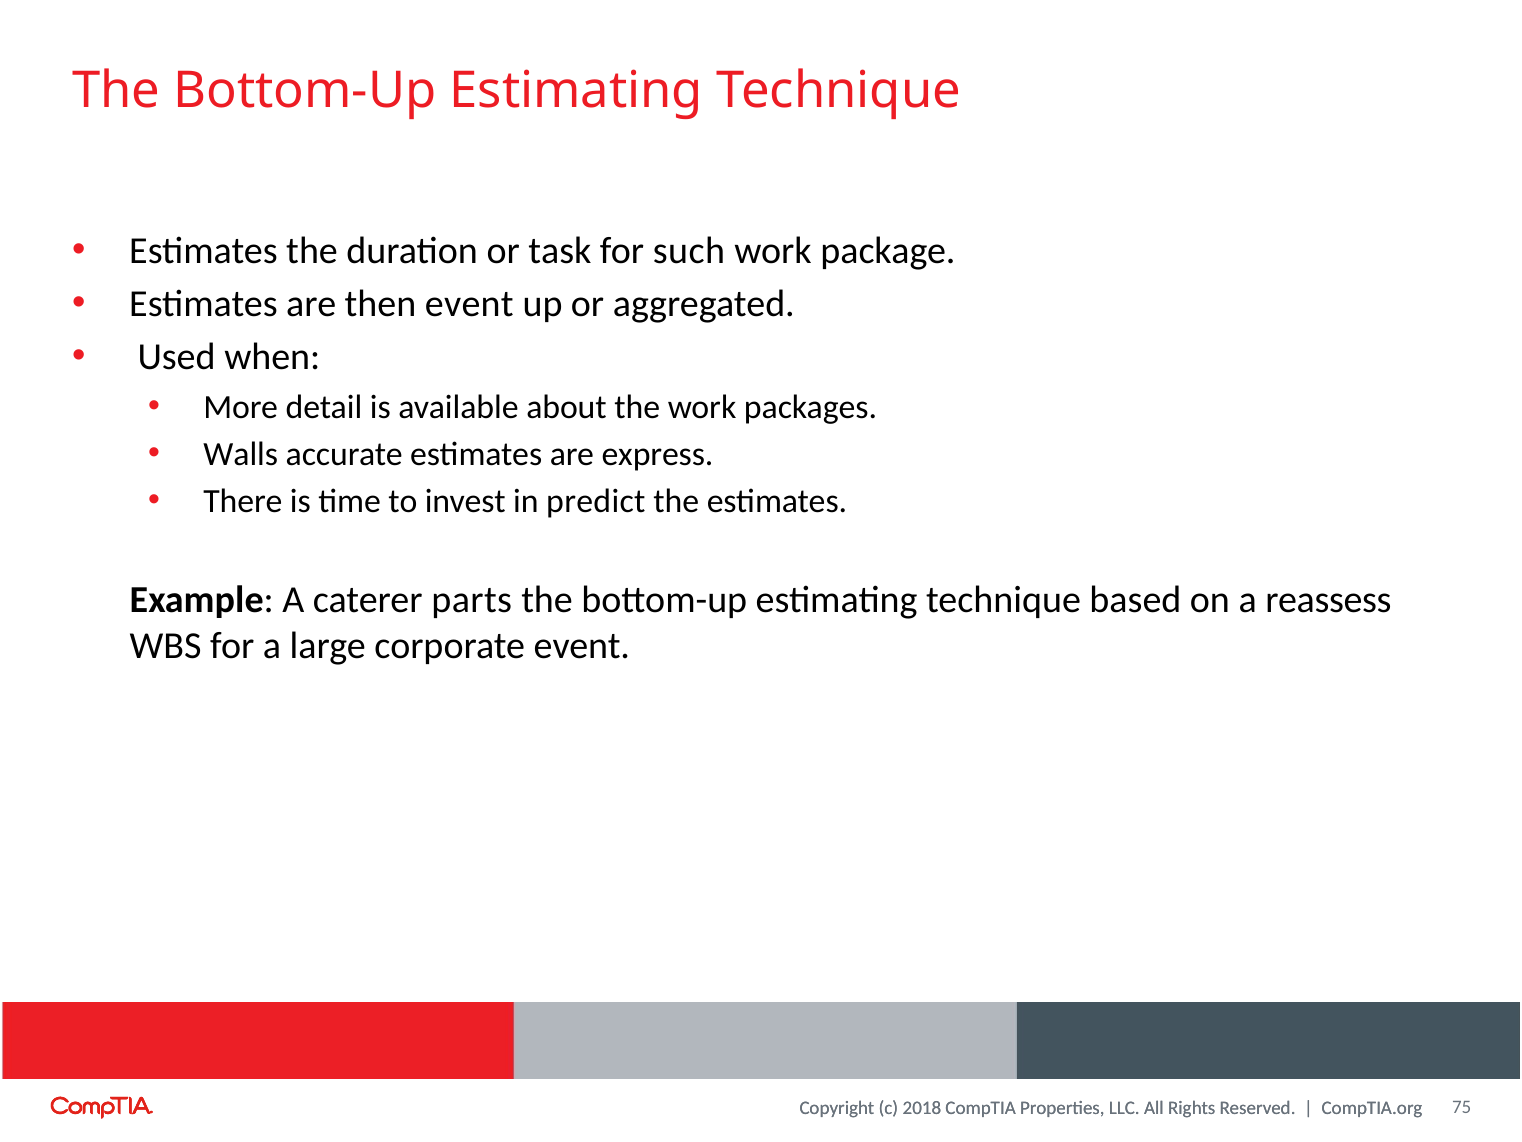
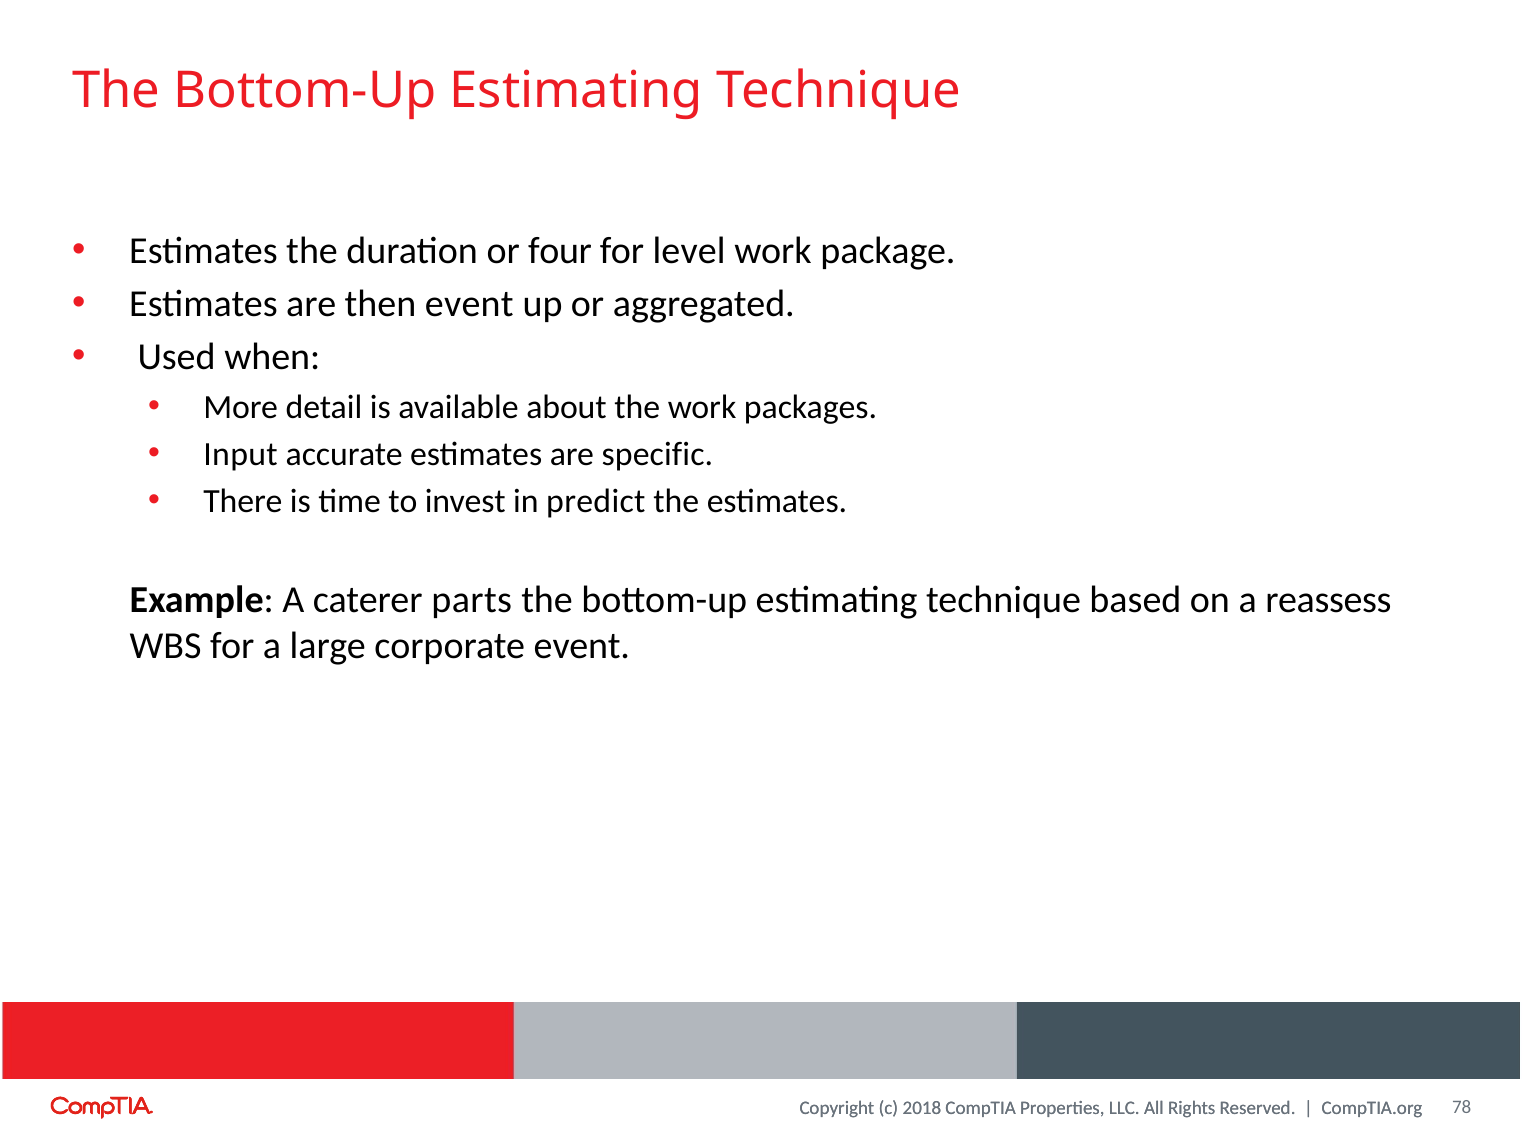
task: task -> four (560, 251)
such: such -> level (689, 251)
Walls: Walls -> Input (241, 454)
express: express -> specific (657, 454)
75: 75 -> 78 (1462, 1107)
